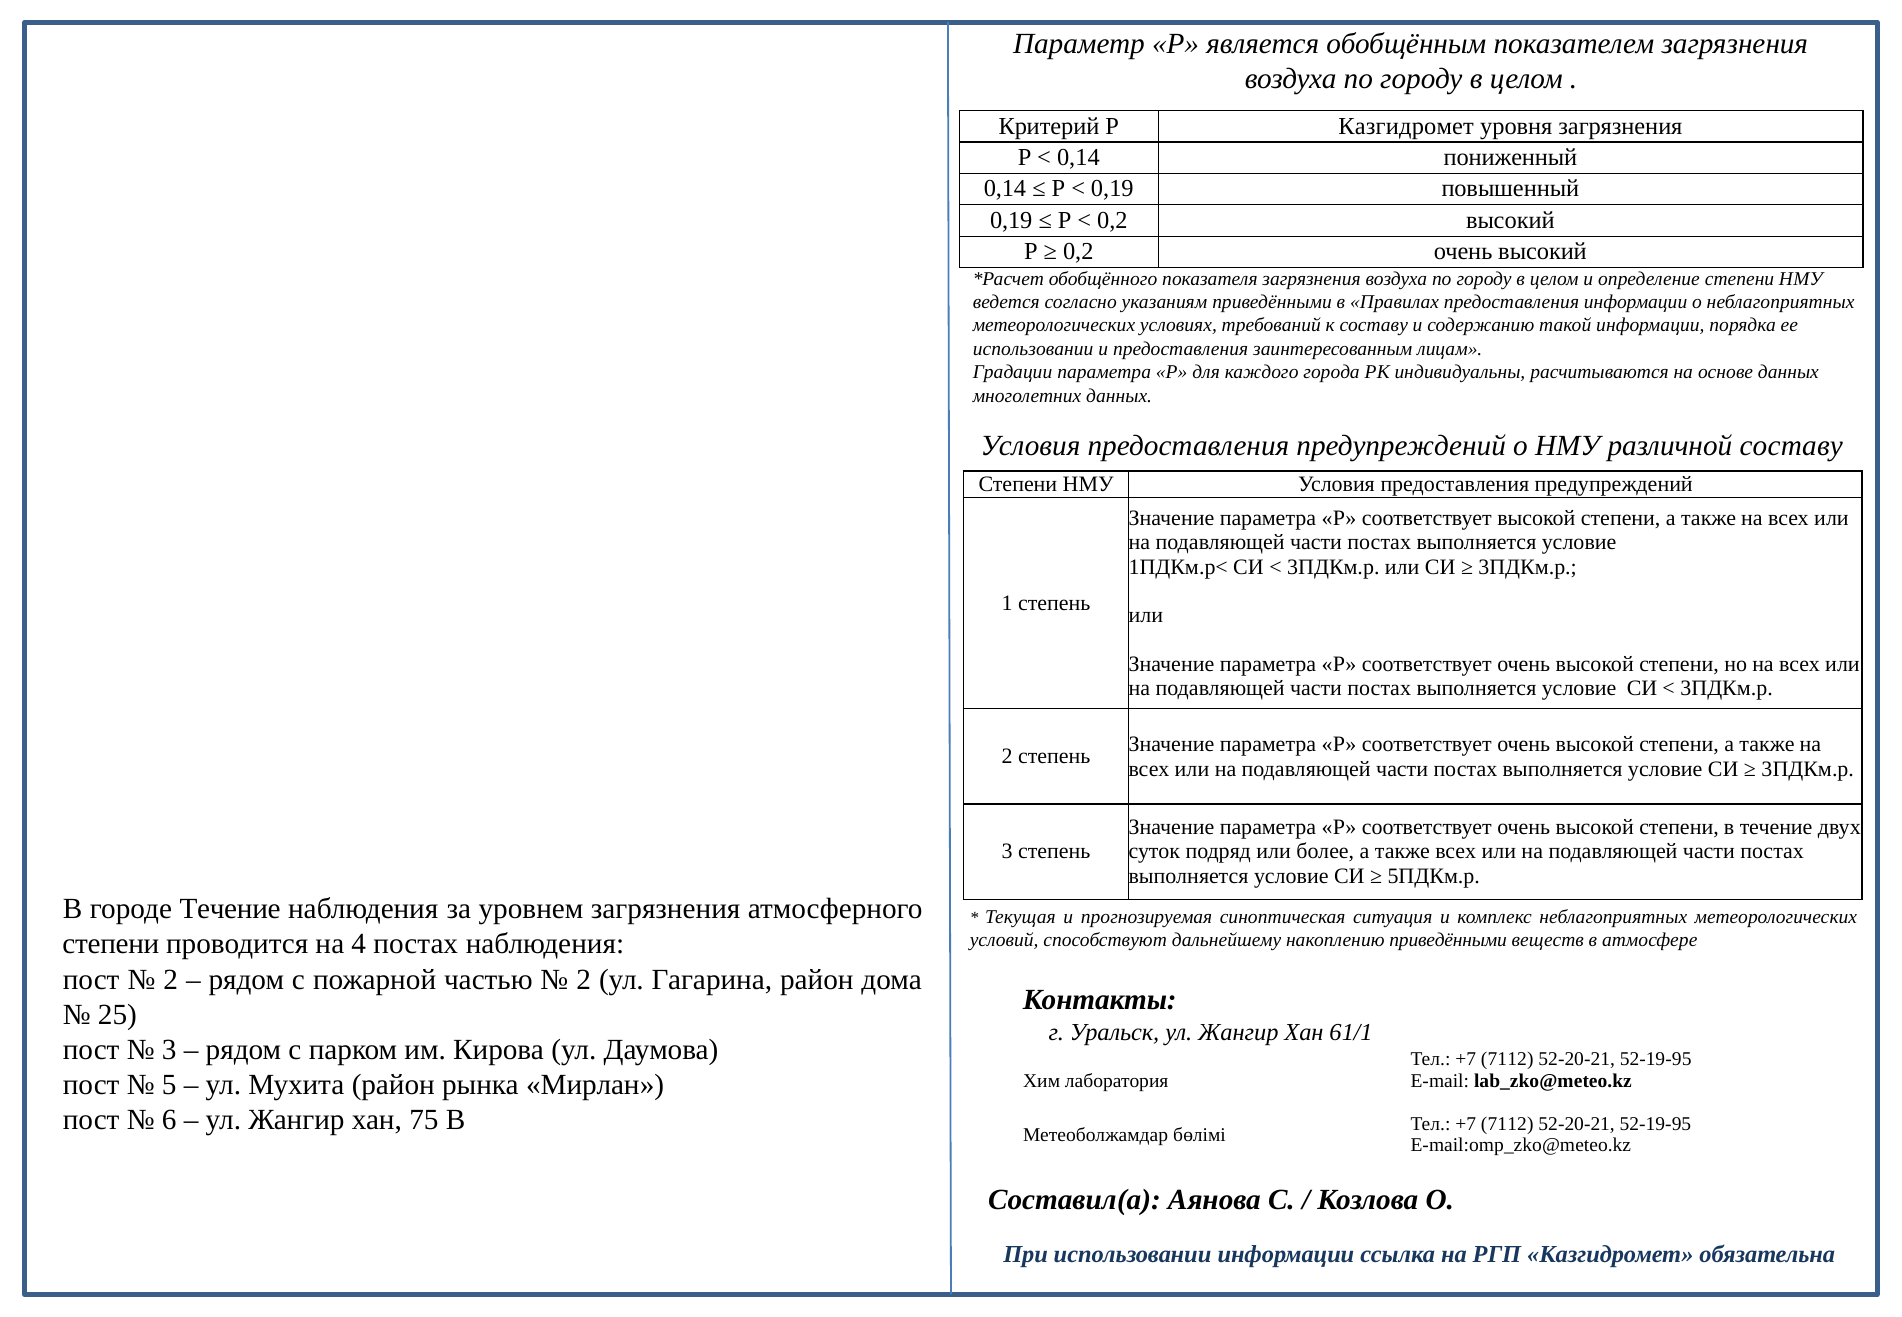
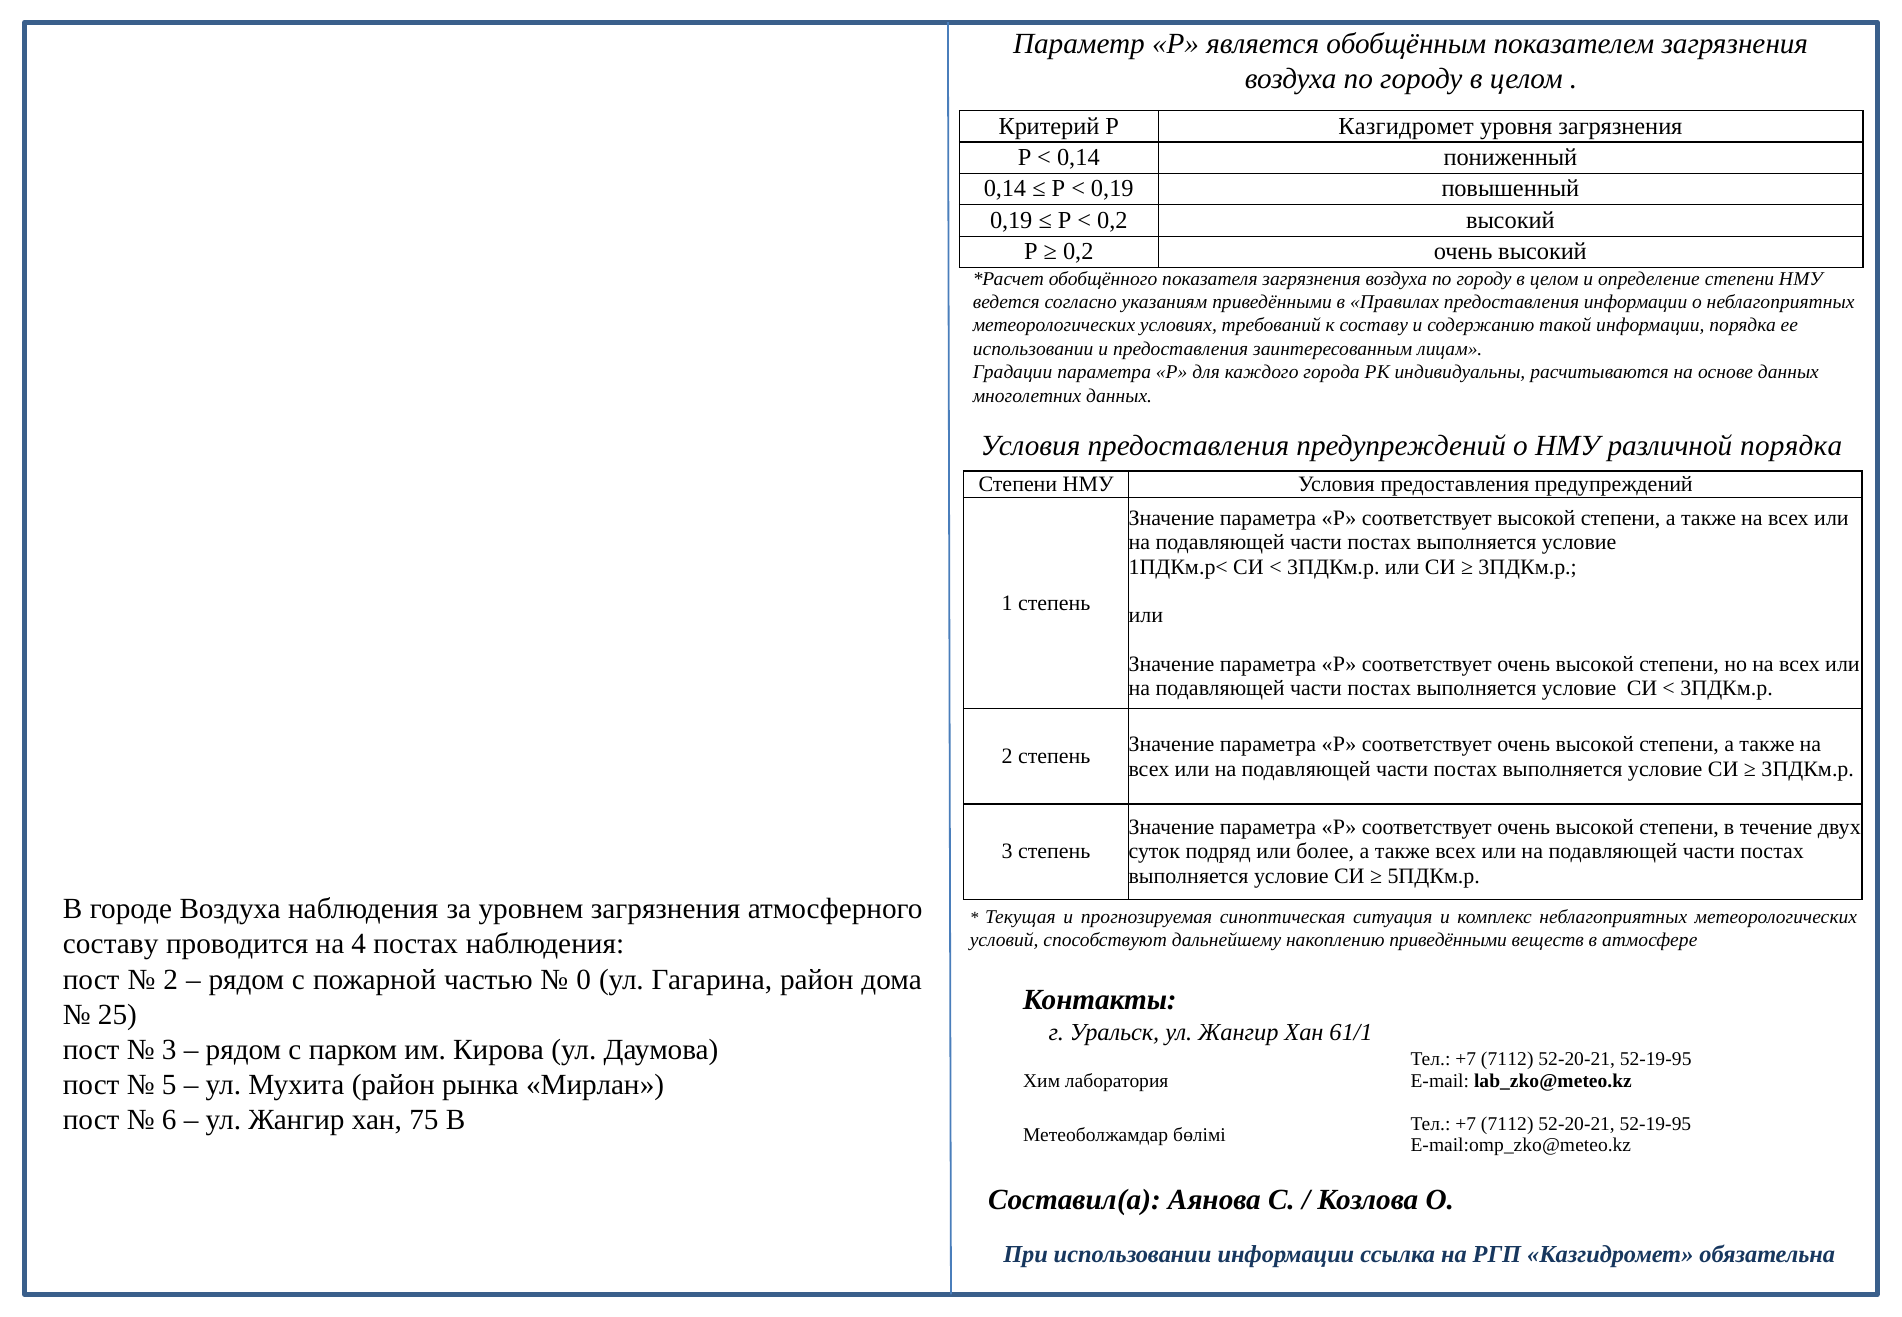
различной составу: составу -> порядка (1791, 445)
городе Течение: Течение -> Воздуха (230, 909)
степени: степени -> составу (111, 944)
2: 2 -> 0 (584, 979)
